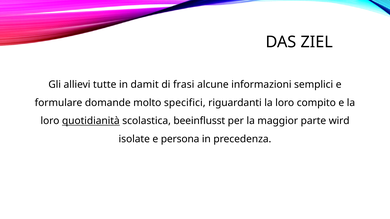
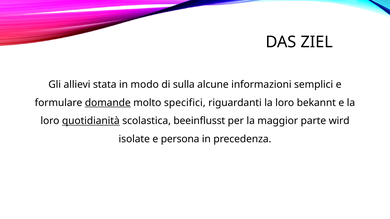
tutte: tutte -> stata (105, 85)
damit: damit -> modo (145, 85)
frasi: frasi -> sulla (184, 85)
domande underline: none -> present (108, 103)
compito: compito -> bekannt (316, 103)
